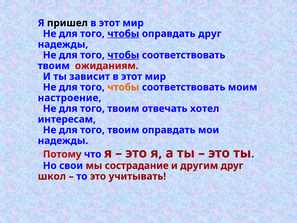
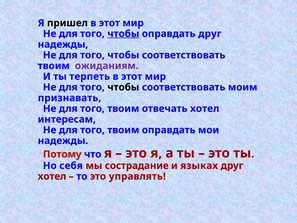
чтобы underline: present -> none (123, 55)
ожиданиям colour: red -> purple (107, 66)
зависит: зависит -> терпеть (90, 76)
чтобы colour: orange -> black (123, 87)
настроение: настроение -> признавать (69, 98)
свои: свои -> себя (71, 165)
другим: другим -> языках (199, 165)
школ: школ -> хотел (52, 176)
учитывать: учитывать -> управлять (137, 176)
